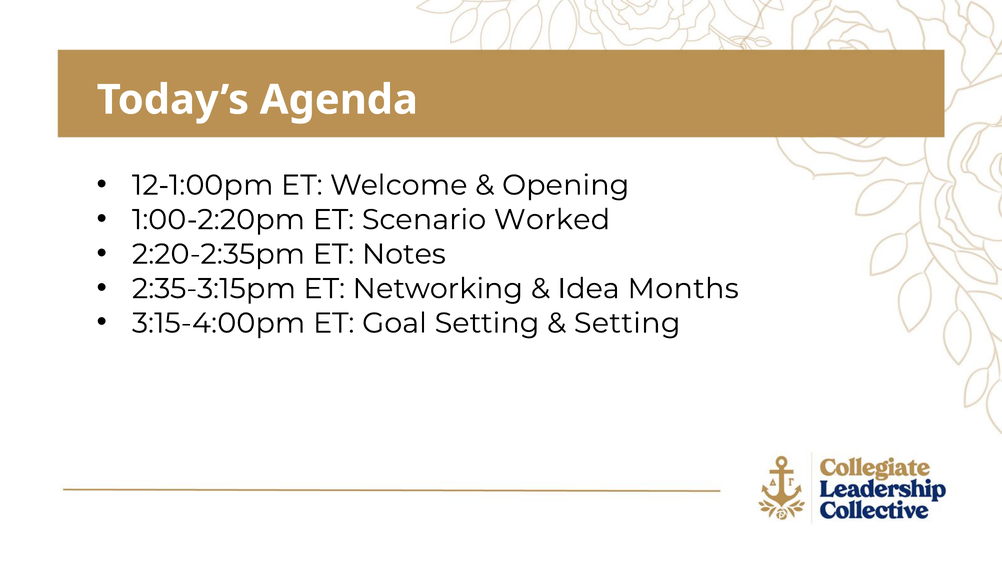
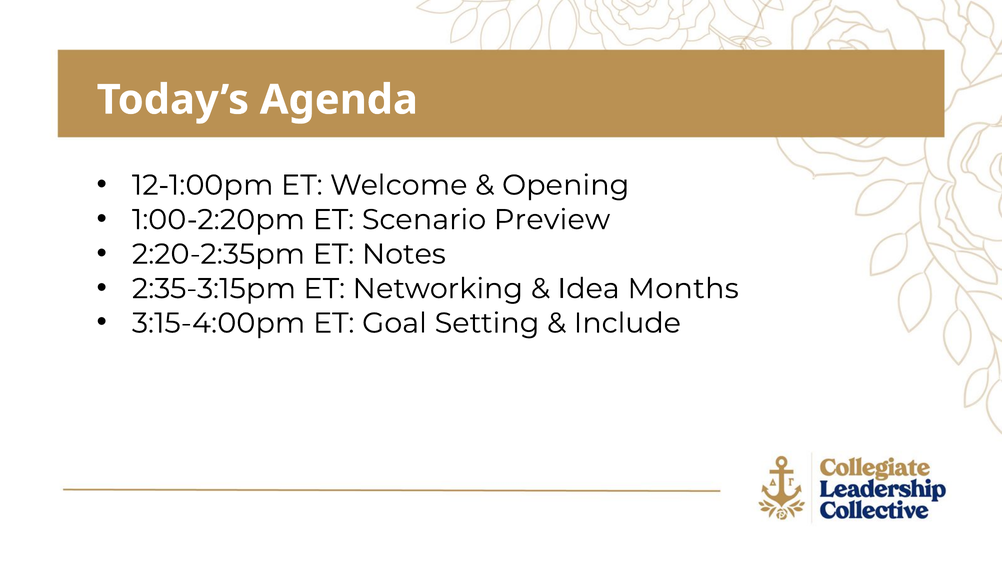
Worked: Worked -> Preview (552, 220)
Setting: Setting -> Include (627, 323)
